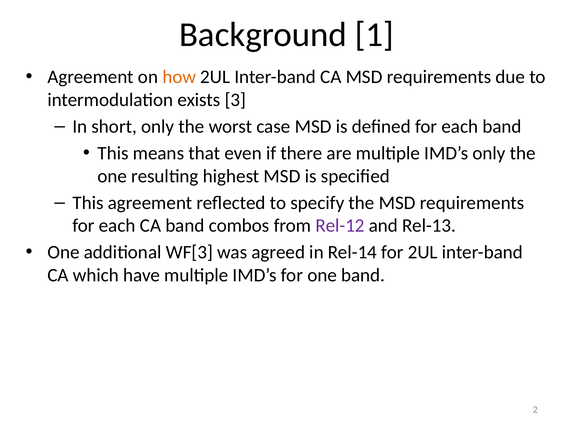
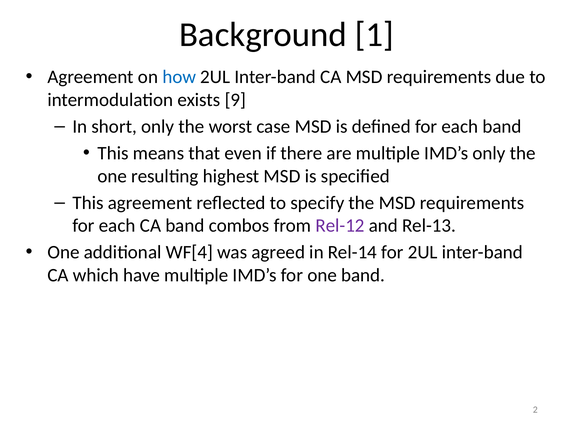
how colour: orange -> blue (179, 77)
3: 3 -> 9 (235, 100)
WF[3: WF[3 -> WF[4 (189, 252)
